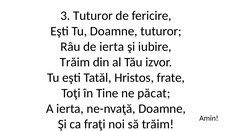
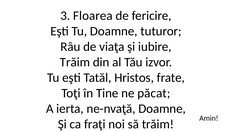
3 Tuturor: Tuturor -> Floarea (93, 16)
de ierta: ierta -> viaţa (112, 46)
